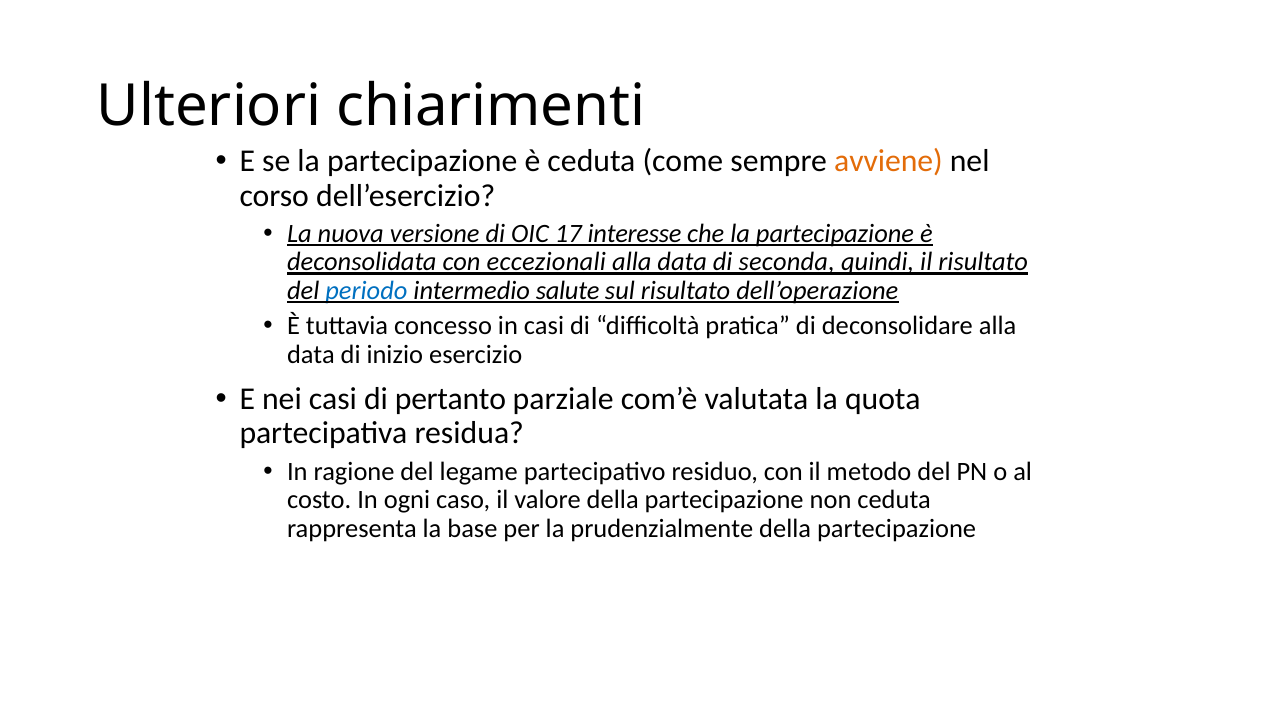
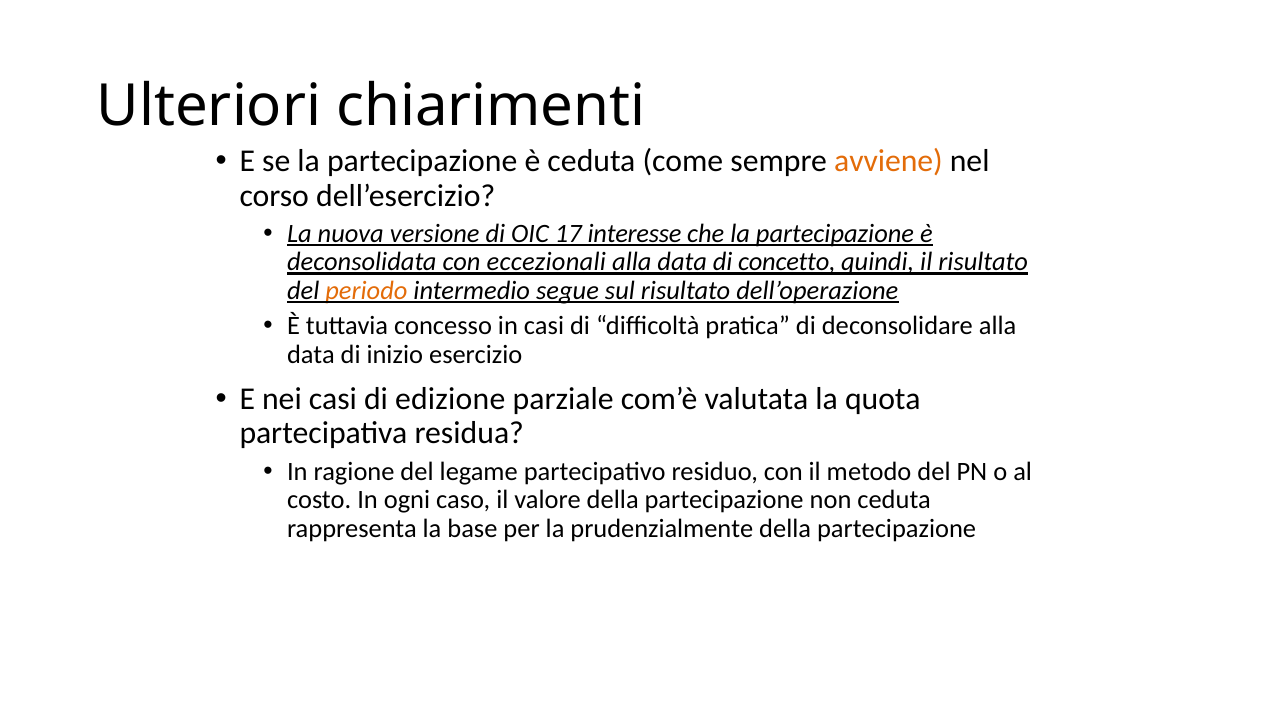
seconda: seconda -> concetto (787, 262)
periodo colour: blue -> orange (366, 291)
salute: salute -> segue (568, 291)
pertanto: pertanto -> edizione (450, 399)
